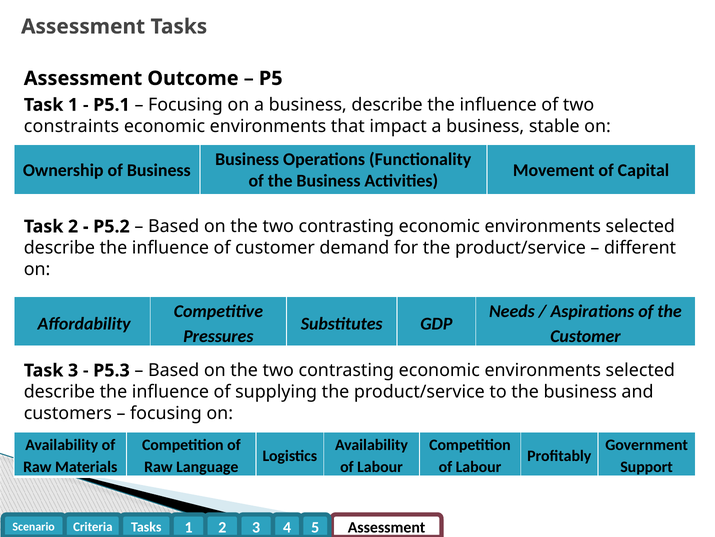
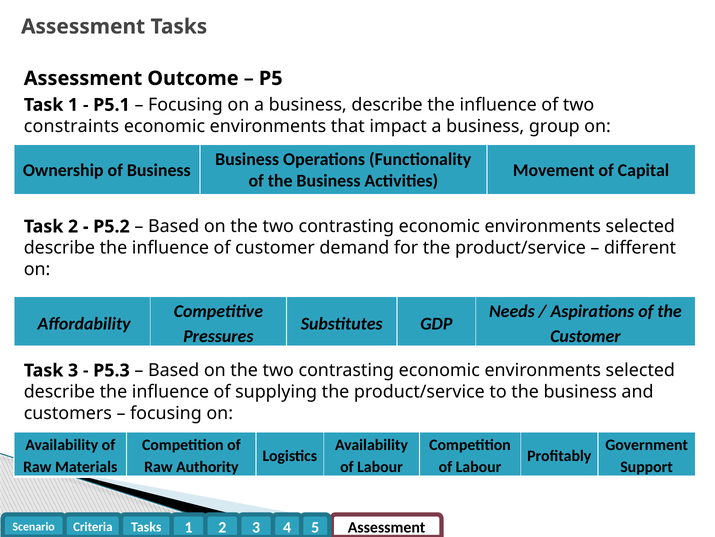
stable: stable -> group (554, 126)
Language: Language -> Authority (207, 467)
